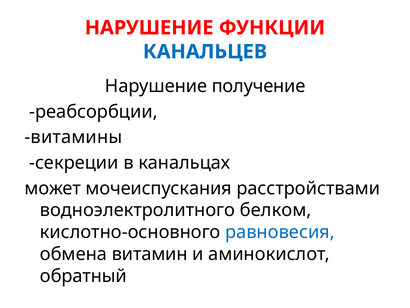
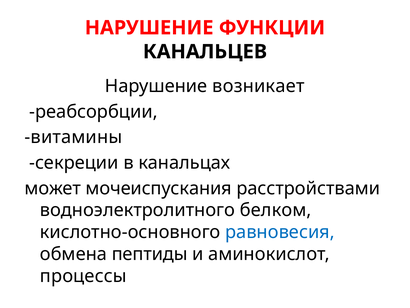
КАНАЛЬЦЕВ colour: blue -> black (205, 52)
получение: получение -> возникает (258, 86)
витамин: витамин -> пептиды (150, 254)
обратный: обратный -> процессы (83, 276)
